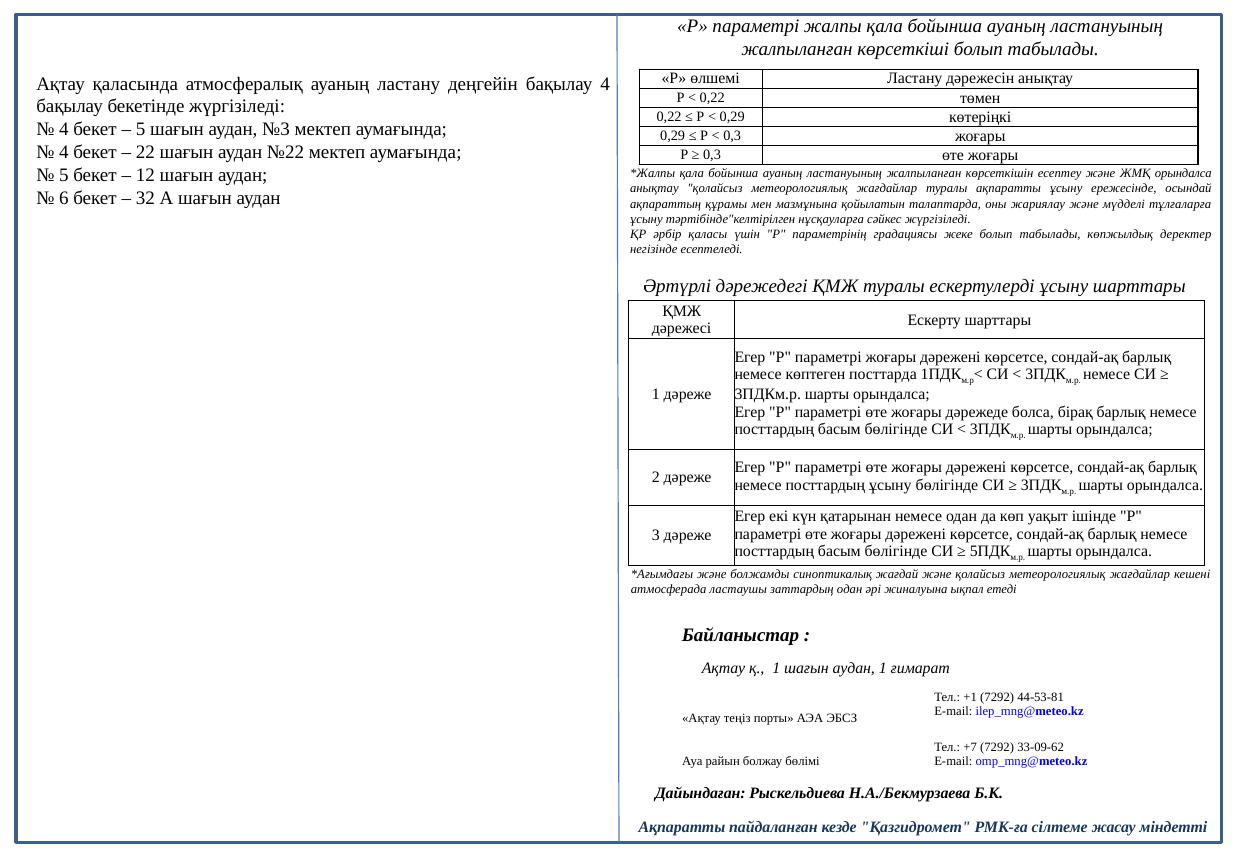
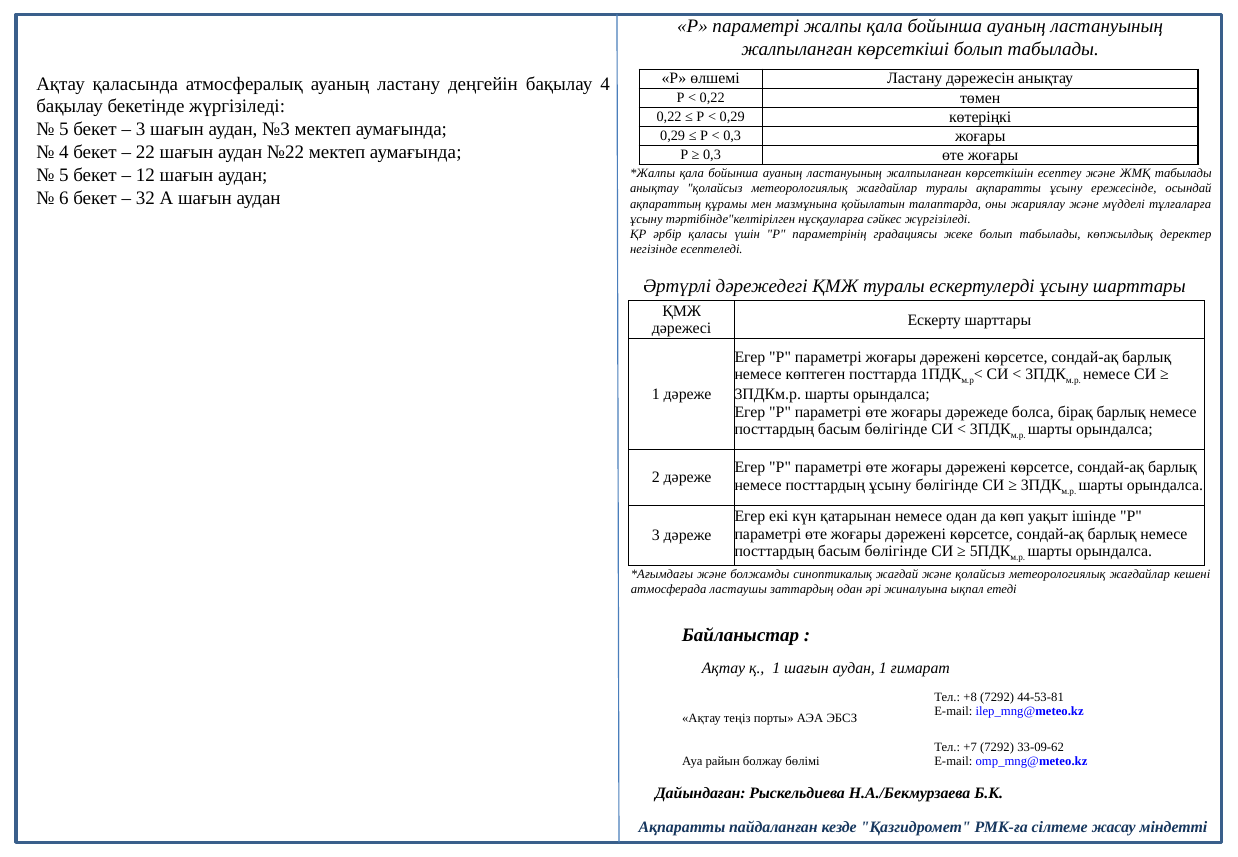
4: 4 -> 5 (64, 130)
5: 5 -> 3 (141, 130)
ЖМҚ орындалса: орындалса -> табылады (1183, 174)
+1: +1 -> +8 (970, 698)
